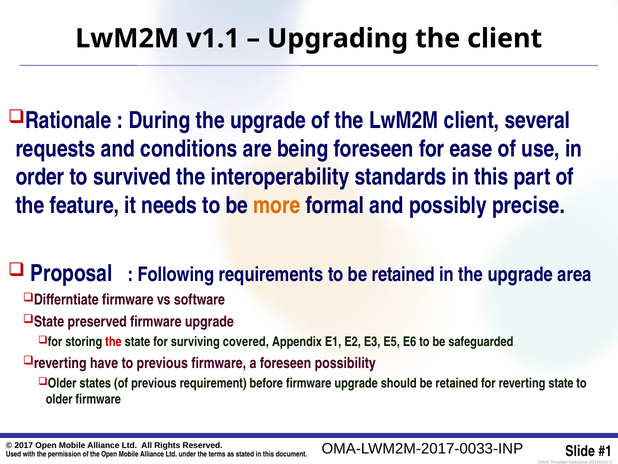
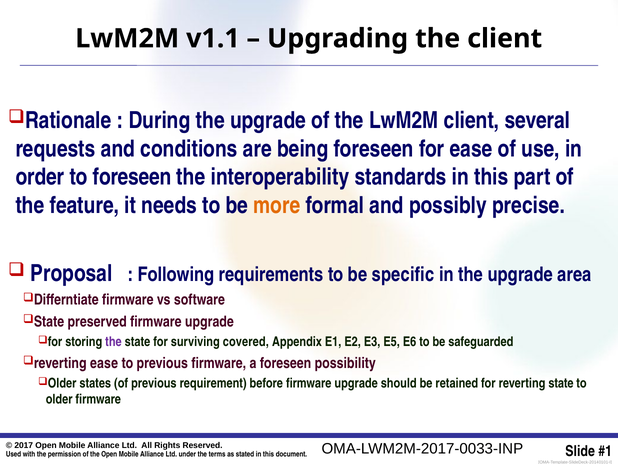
to survived: survived -> foreseen (132, 177)
to be retained: retained -> specific (403, 274)
the colour: red -> purple (113, 342)
have: have -> ease (104, 363)
